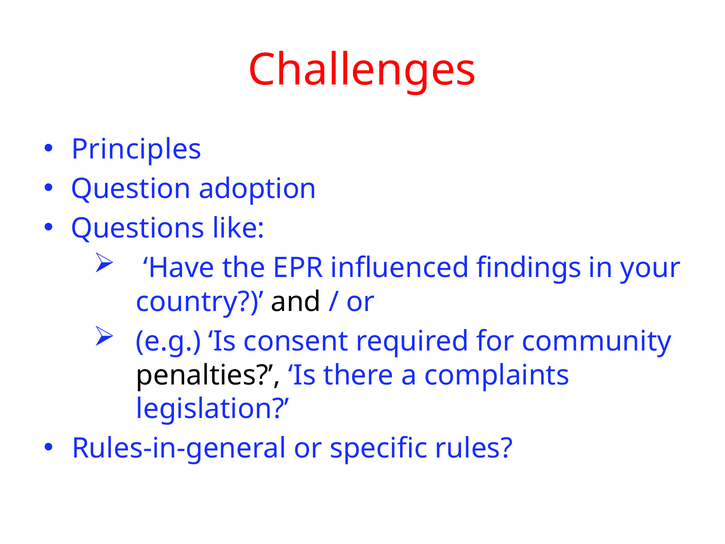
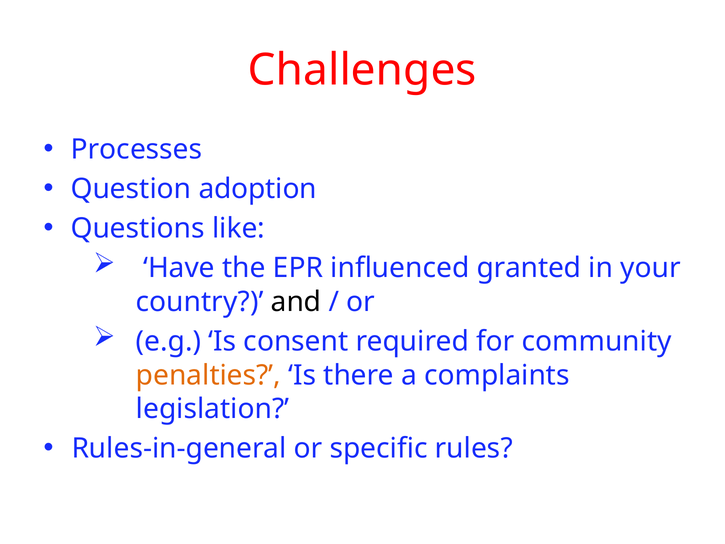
Principles: Principles -> Processes (137, 149)
findings: findings -> granted (529, 268)
penalties colour: black -> orange (208, 375)
